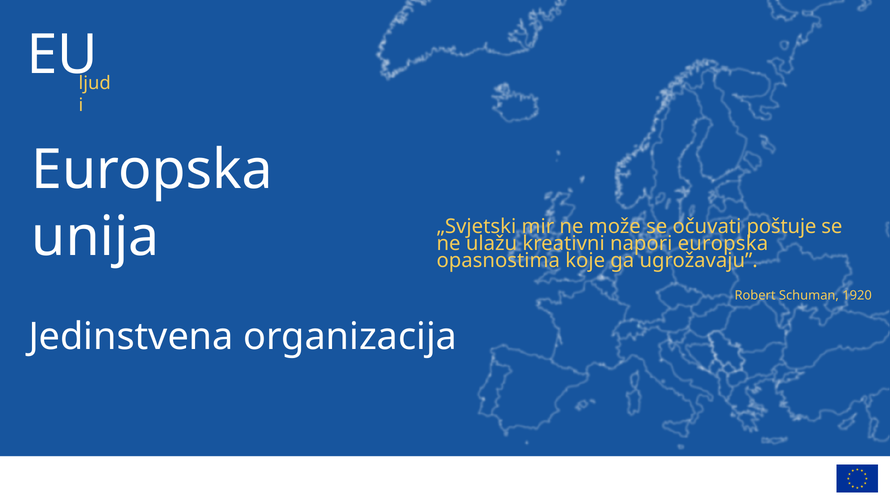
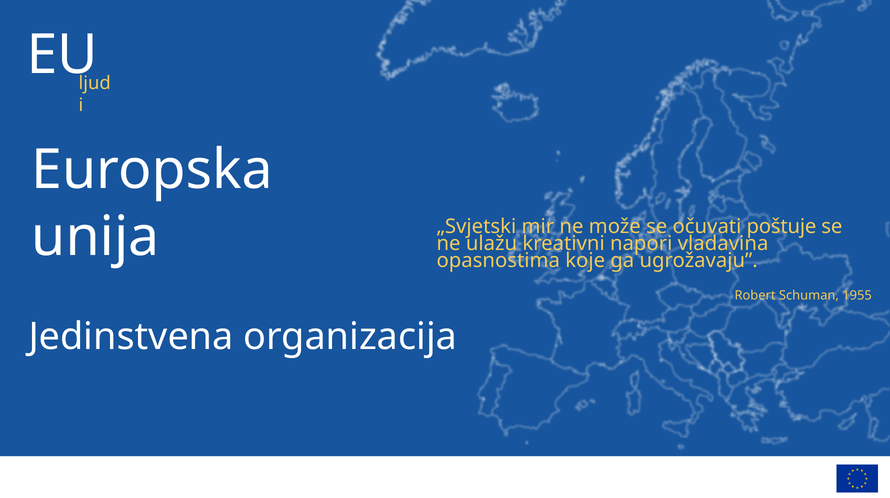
napori europska: europska -> vladavina (723, 243)
1920: 1920 -> 1955 (857, 295)
